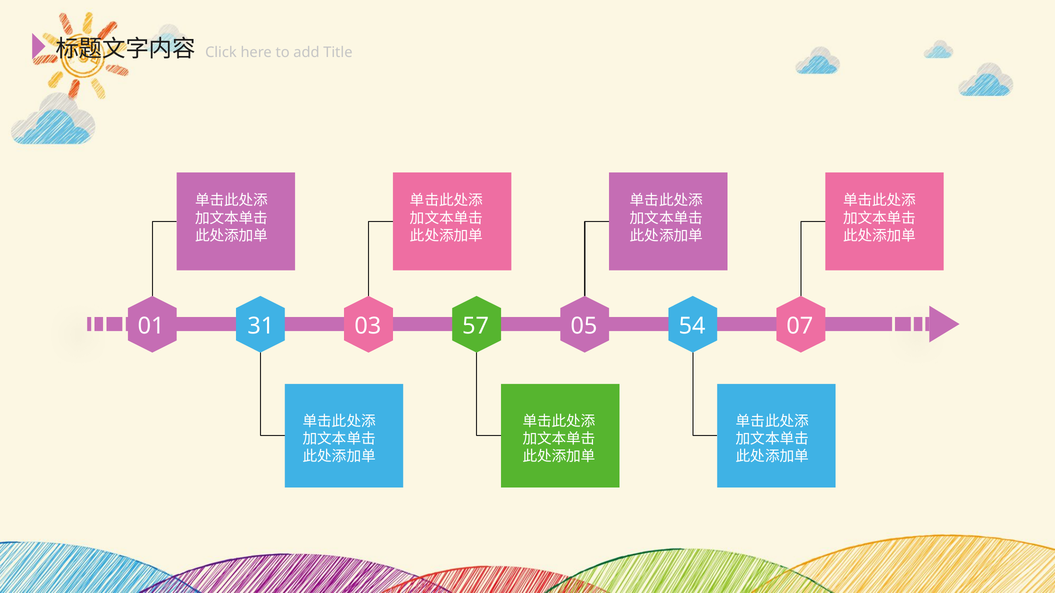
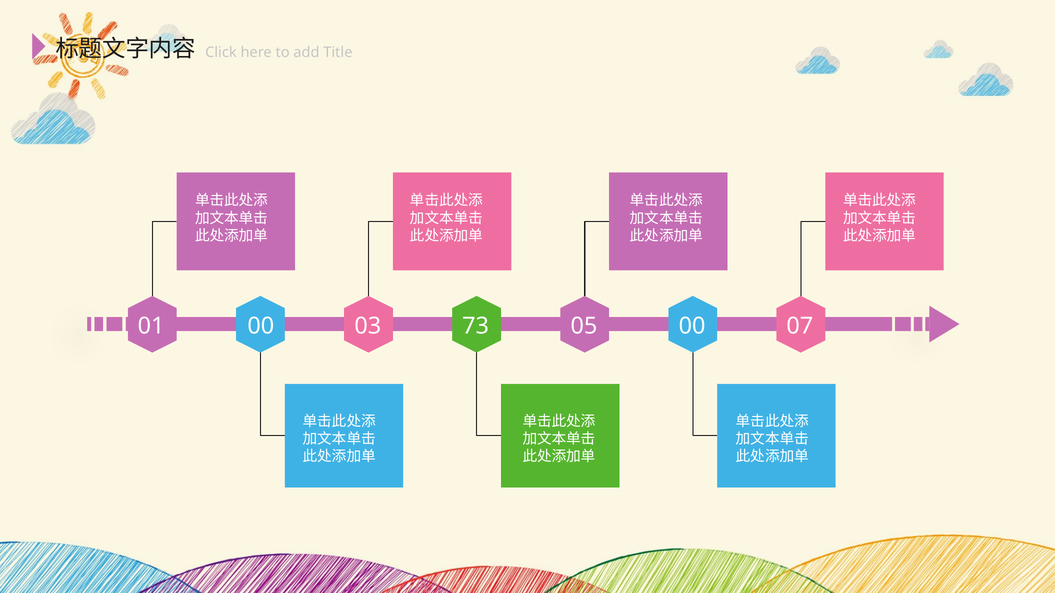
01 31: 31 -> 00 (261, 326)
57: 57 -> 73 (476, 326)
05 54: 54 -> 00 (692, 326)
